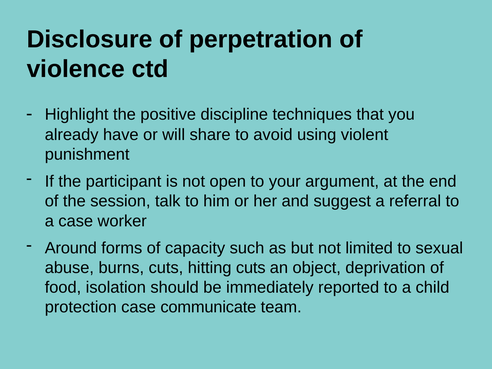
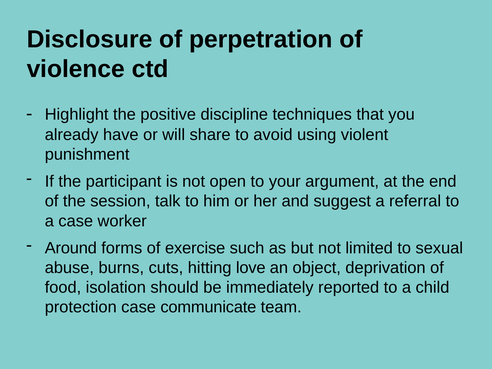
capacity: capacity -> exercise (195, 248)
hitting cuts: cuts -> love (251, 268)
